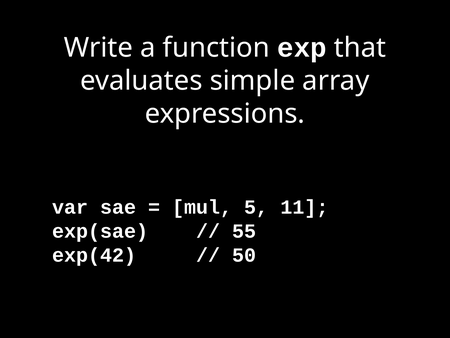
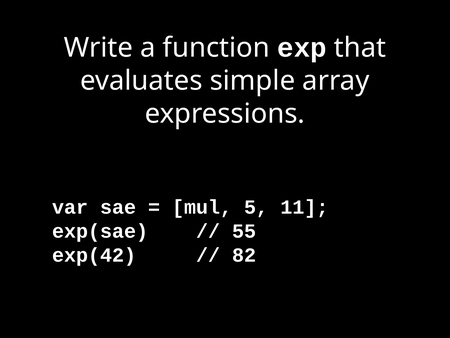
50: 50 -> 82 (244, 255)
